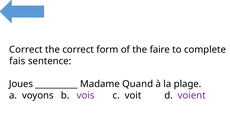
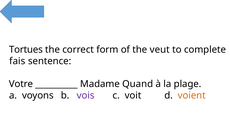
Correct: Correct -> Tortues (26, 50)
faire: faire -> veut (160, 50)
Joues: Joues -> Votre (21, 84)
voient colour: purple -> orange (192, 96)
